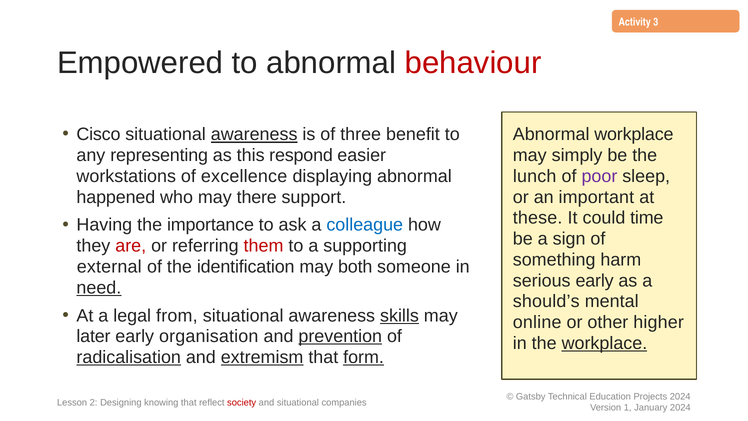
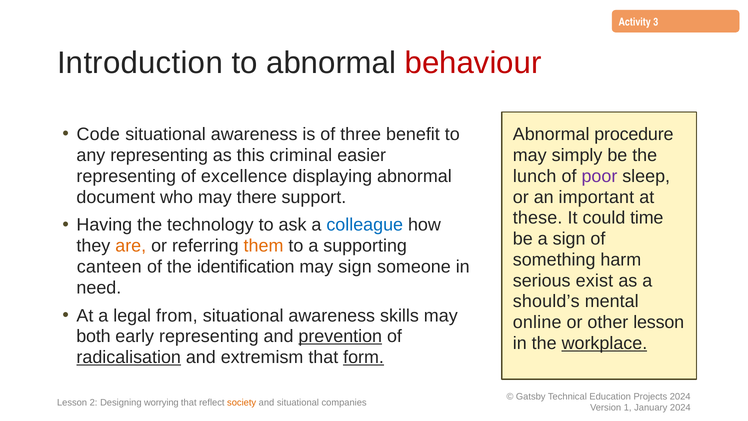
Empowered: Empowered -> Introduction (140, 63)
Cisco: Cisco -> Code (98, 134)
awareness underline: present -> none (254, 134)
Abnormal workplace: workplace -> procedure (634, 134)
respond: respond -> criminal (301, 155)
workstations: workstations -> representing (126, 176)
happened: happened -> document (116, 197)
importance: importance -> technology (210, 225)
are colour: red -> orange (131, 246)
them colour: red -> orange (264, 246)
external: external -> canteen (109, 267)
may both: both -> sign (355, 267)
serious early: early -> exist (594, 281)
need underline: present -> none (99, 288)
skills underline: present -> none (400, 315)
other higher: higher -> lesson (659, 322)
later: later -> both (93, 336)
early organisation: organisation -> representing (209, 336)
extremism underline: present -> none (262, 357)
knowing: knowing -> worrying (161, 402)
society colour: red -> orange (242, 402)
